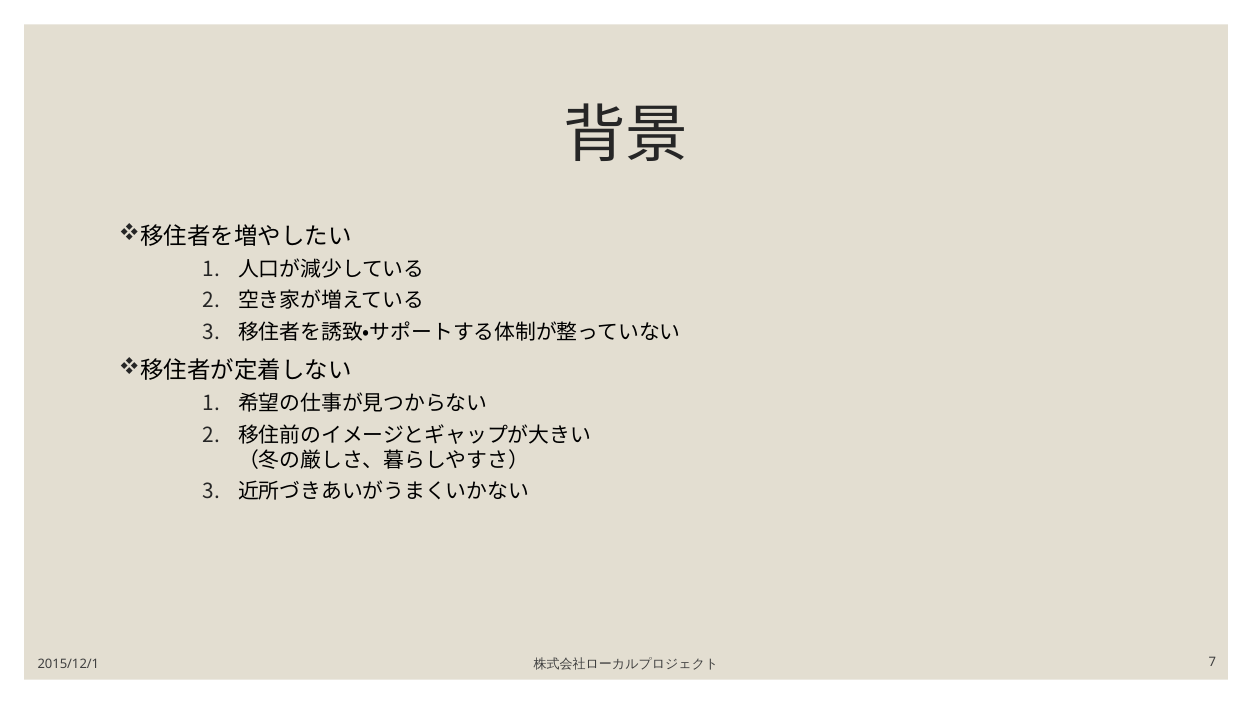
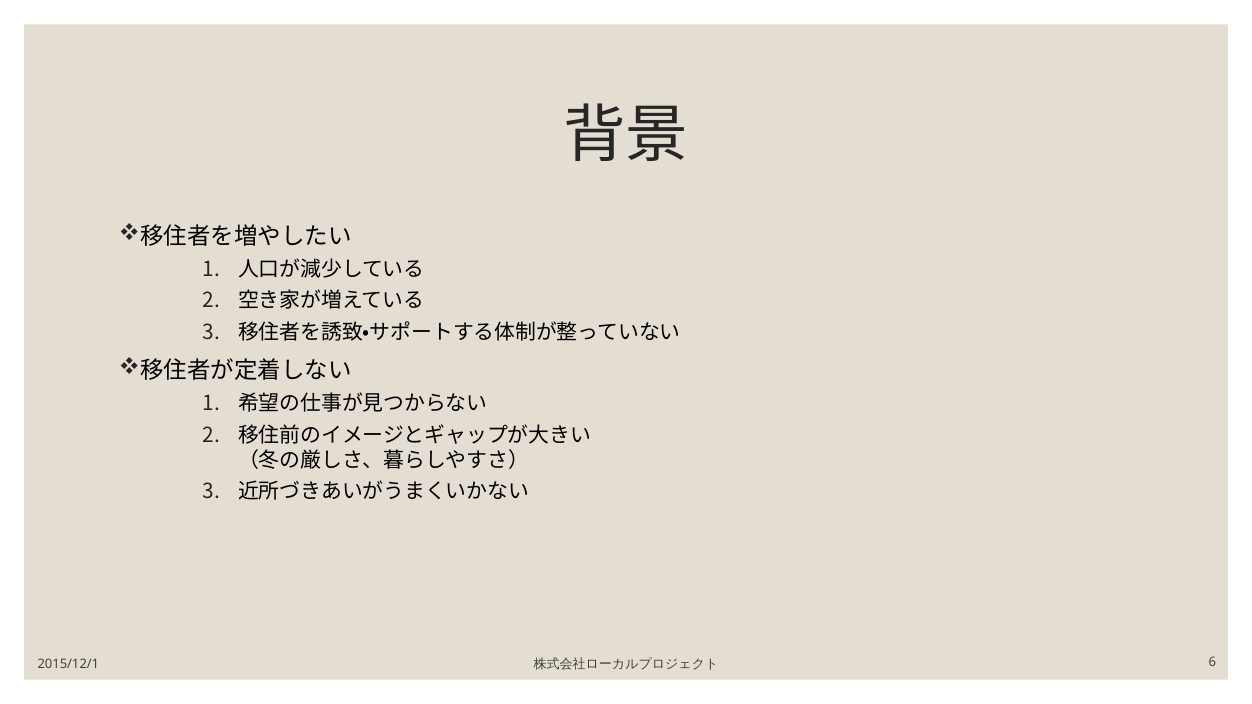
7: 7 -> 6 (1212, 662)
